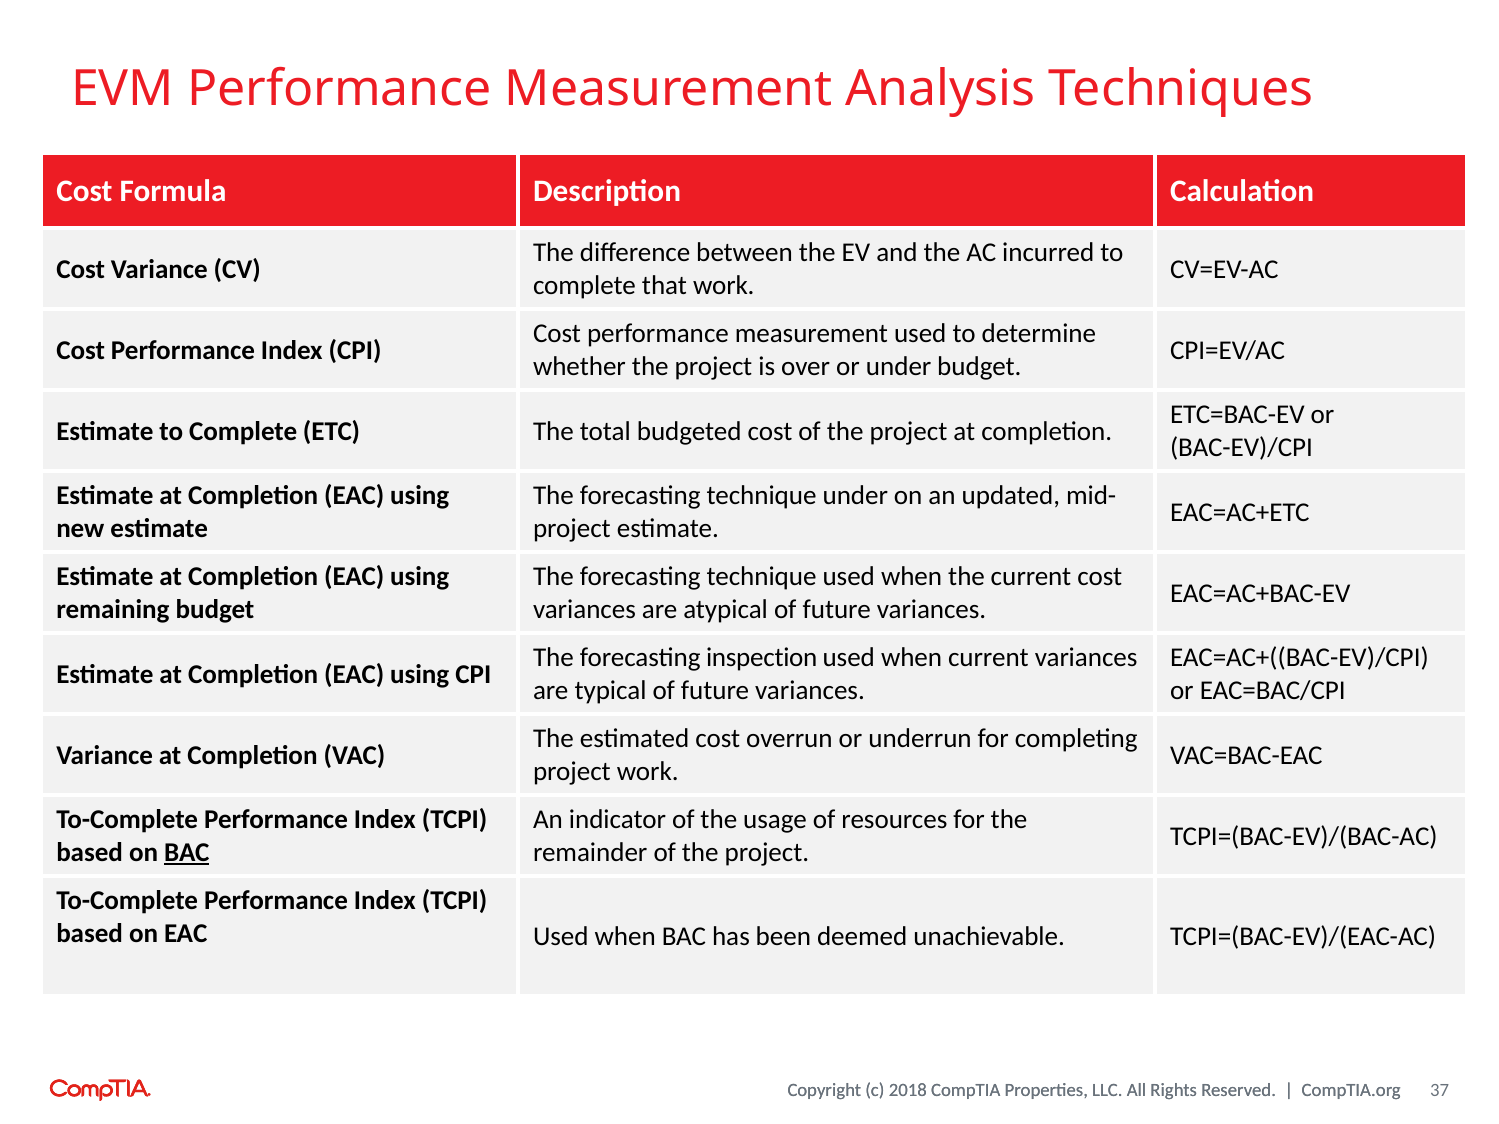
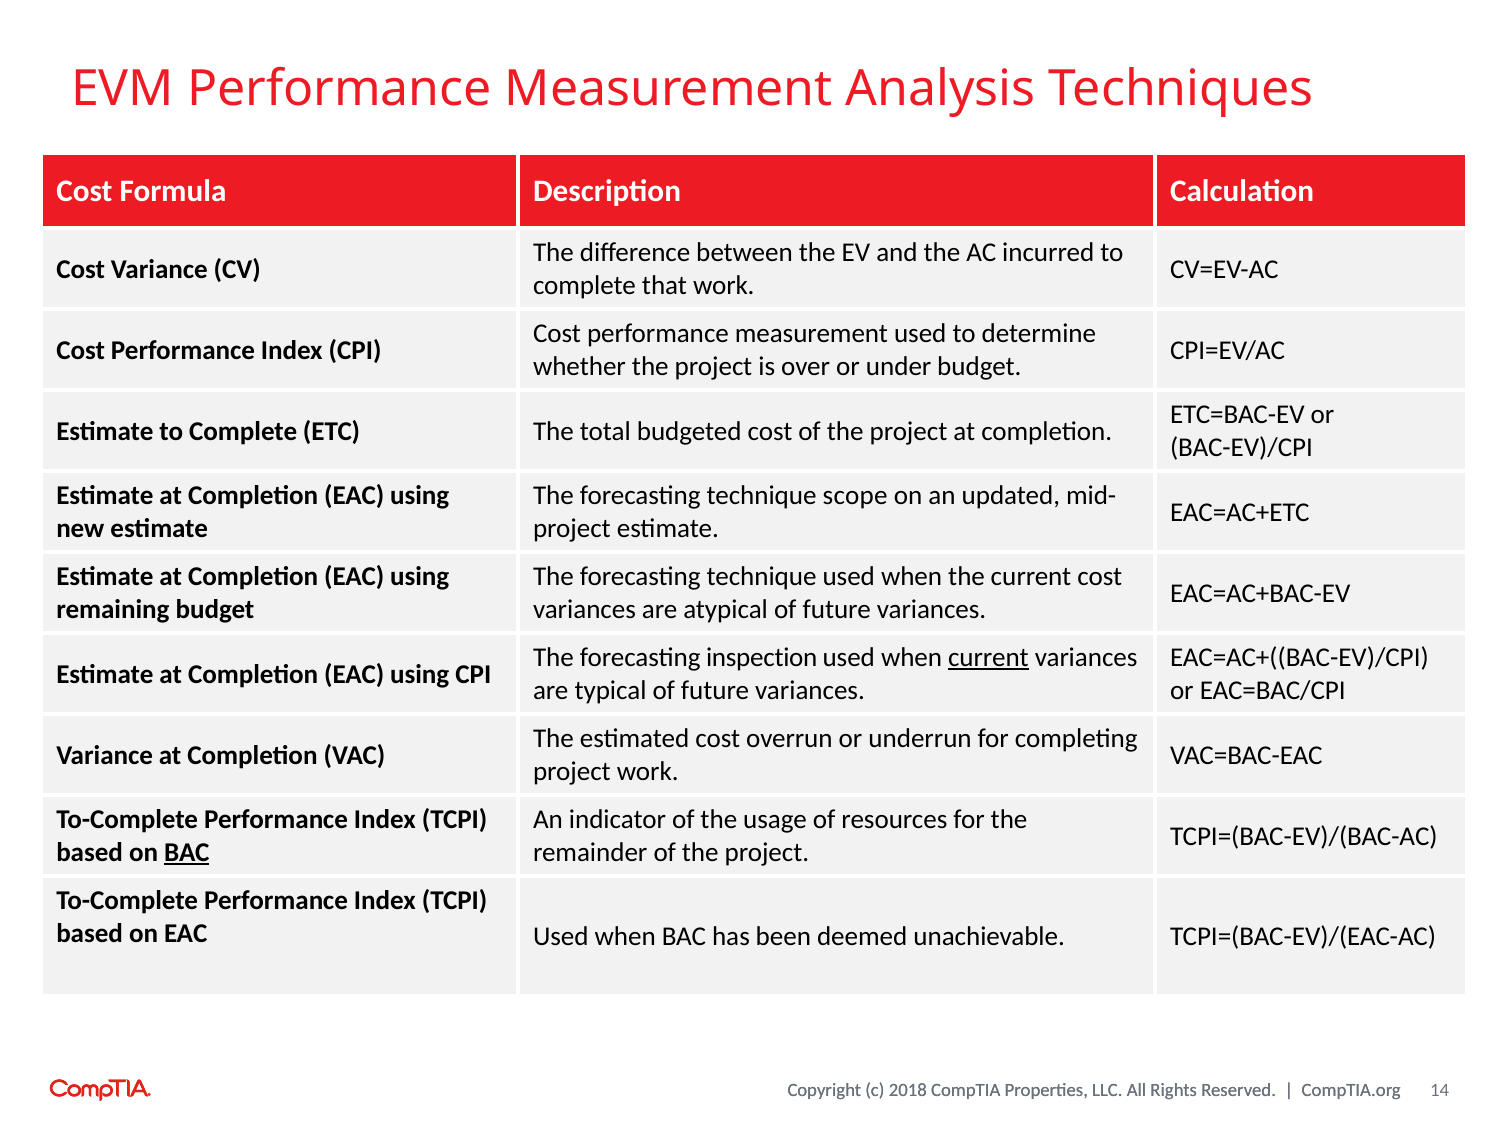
technique under: under -> scope (855, 496)
current underline: none -> present (988, 658)
37: 37 -> 14 (1440, 1090)
